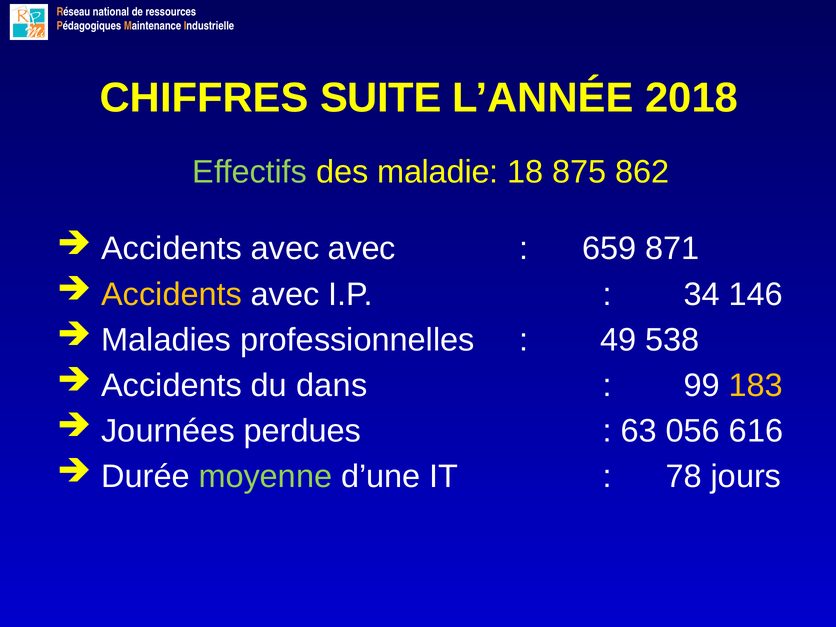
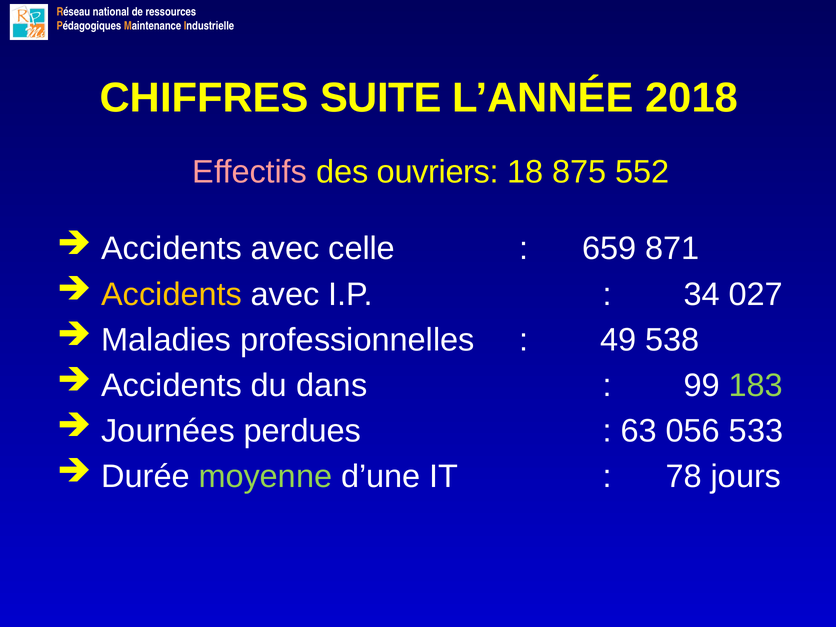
Effectifs colour: light green -> pink (250, 172)
maladie: maladie -> ouvriers (438, 172)
862: 862 -> 552 (642, 172)
avec avec: avec -> celle (362, 249)
146: 146 -> 027 (756, 294)
183 colour: yellow -> light green (756, 385)
616: 616 -> 533 (756, 431)
